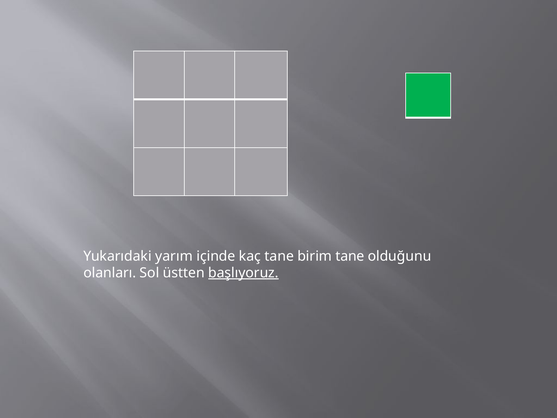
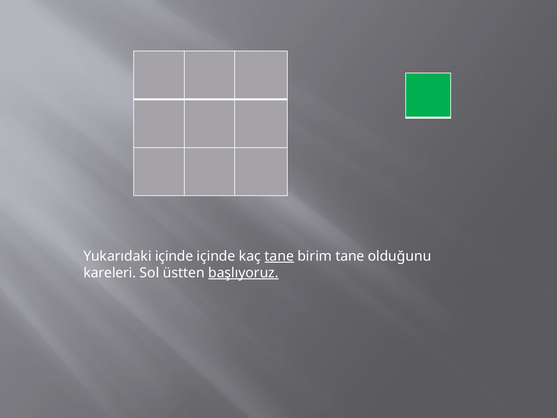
Yukarıdaki yarım: yarım -> içinde (174, 256)
tane underline: none -> present (279, 256)
olanları: olanları -> kareleri (110, 273)
